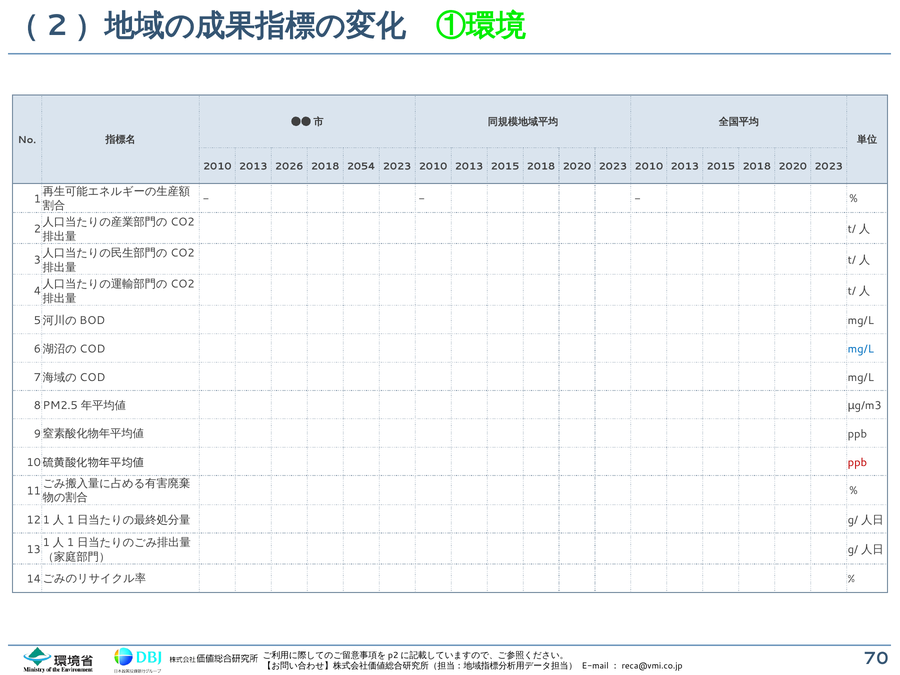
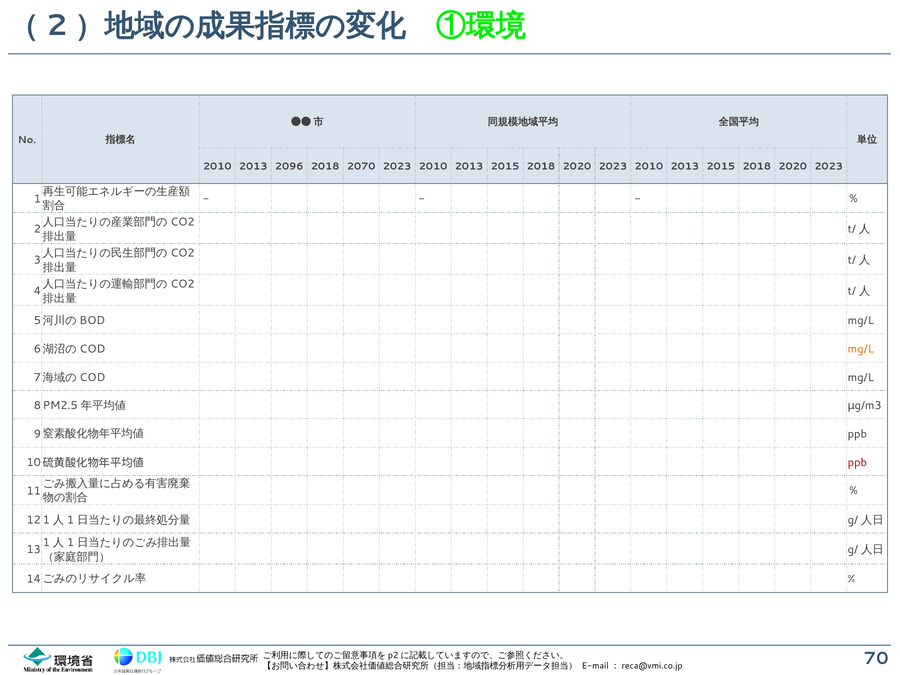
2026: 2026 -> 2096 (289, 166)
2054: 2054 -> 2070 (361, 166)
mg/L colour: blue -> orange (861, 349)
